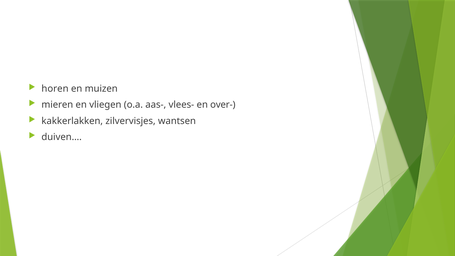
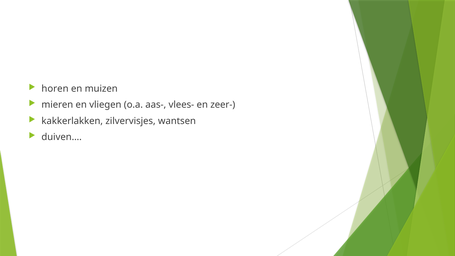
over-: over- -> zeer- (223, 105)
